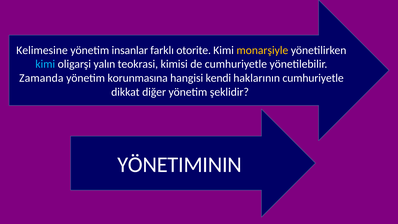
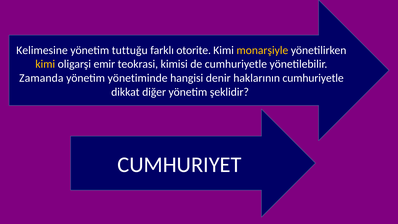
insanlar: insanlar -> tuttuğu (130, 50)
kimi colour: light blue -> yellow (45, 64)
yalın: yalın -> emir (104, 64)
korunmasına: korunmasına -> yönetiminde (138, 78)
kendi: kendi -> denir (218, 78)
YÖNETIMININ: YÖNETIMININ -> CUMHURIYET (179, 165)
